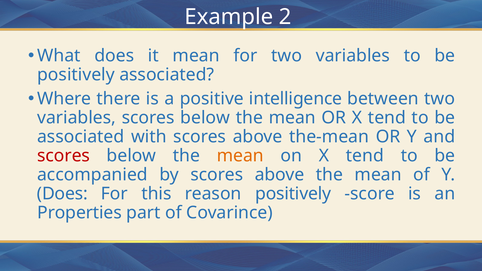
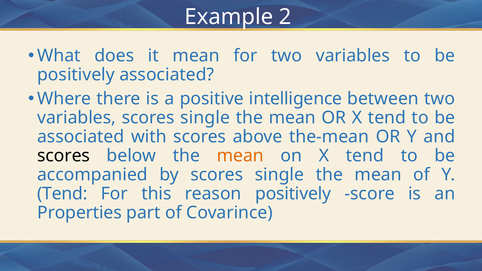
variables scores below: below -> single (205, 118)
scores colour: red -> black (64, 156)
by scores above: above -> single (279, 175)
Does: Does -> Tend (62, 194)
